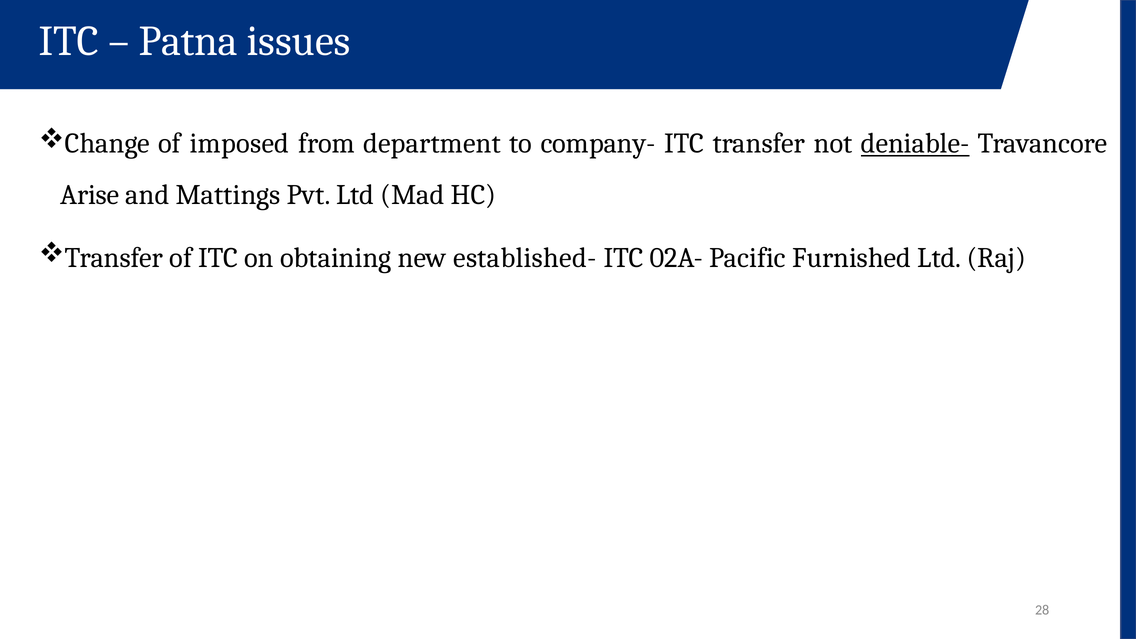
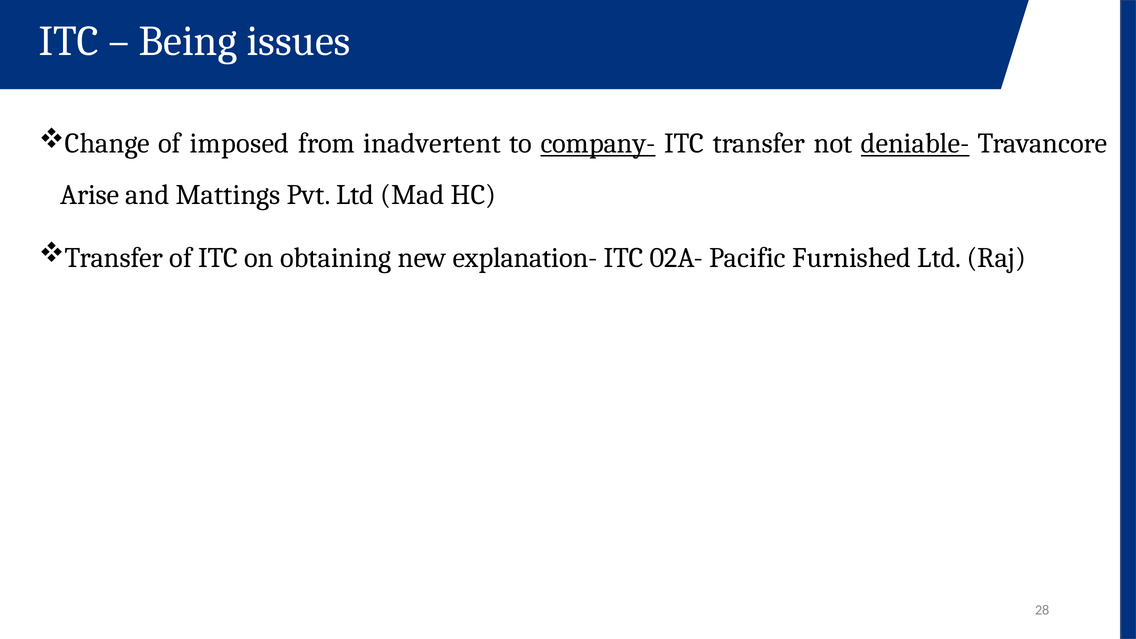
Patna: Patna -> Being (188, 41)
department: department -> inadvertent (432, 144)
company- underline: none -> present (598, 144)
established-: established- -> explanation- (525, 258)
